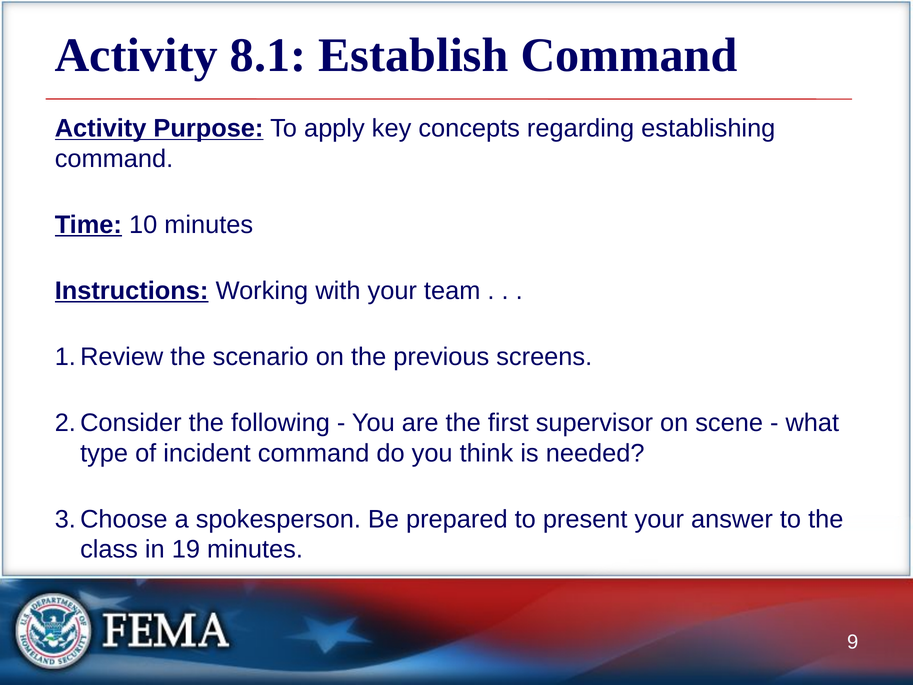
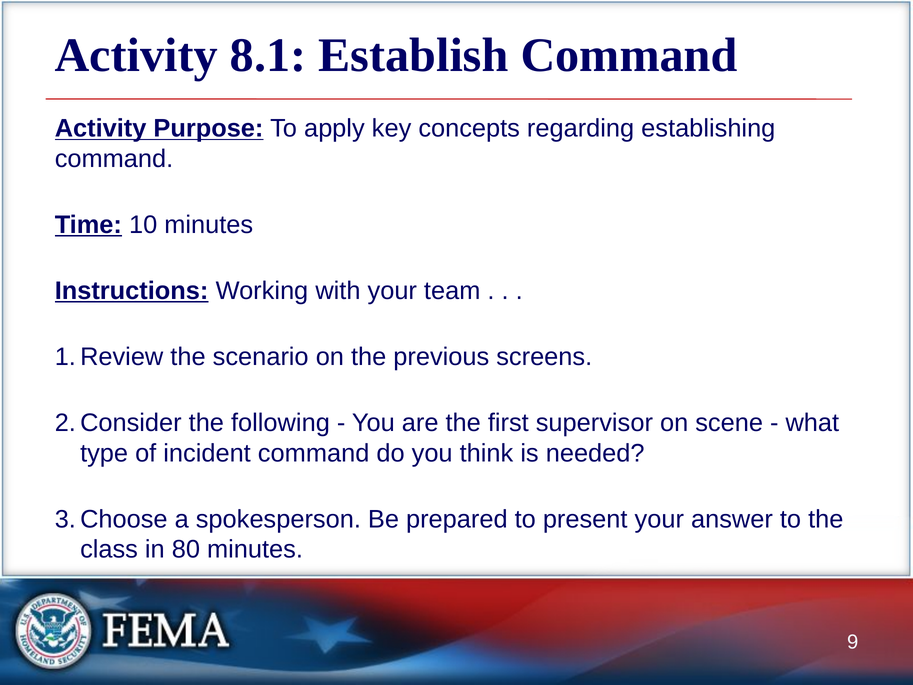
19: 19 -> 80 (186, 549)
